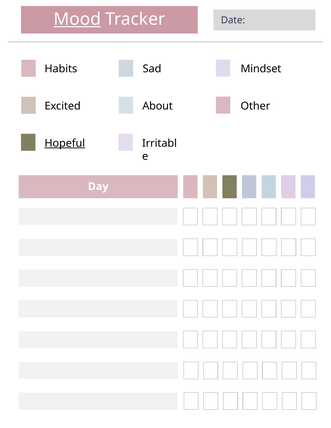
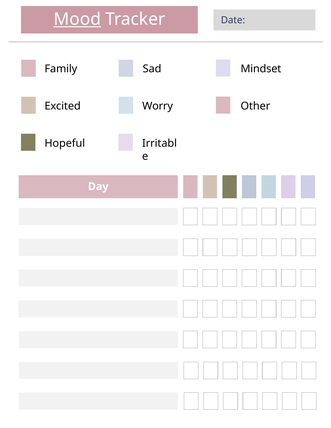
Habits: Habits -> Family (61, 69)
About: About -> Worry (158, 106)
Hopeful underline: present -> none (65, 143)
